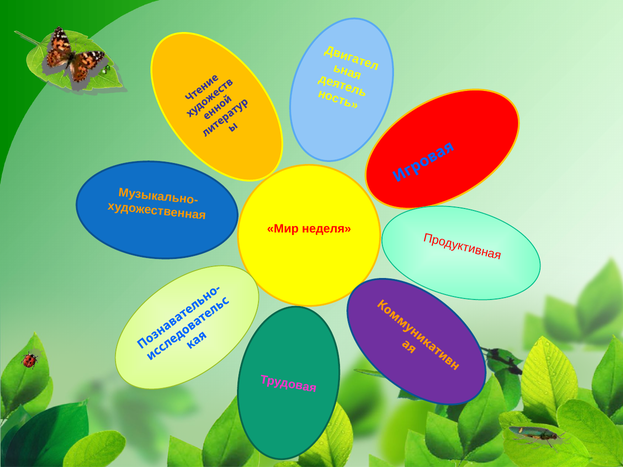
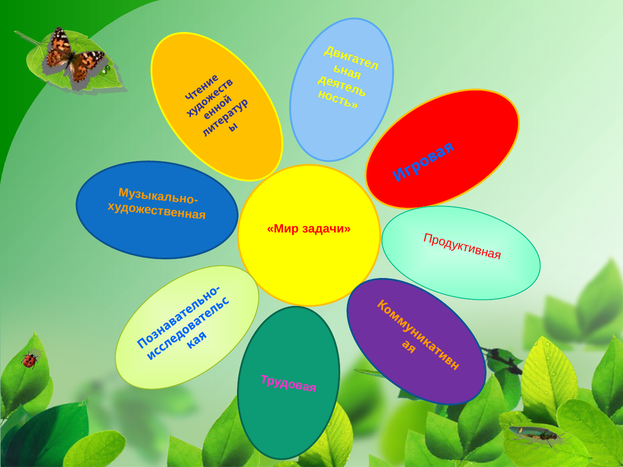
неделя: неделя -> задачи (327, 229)
